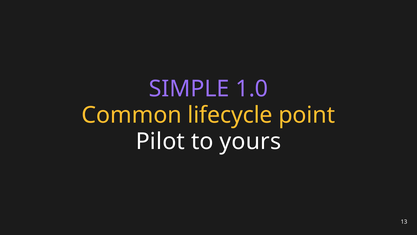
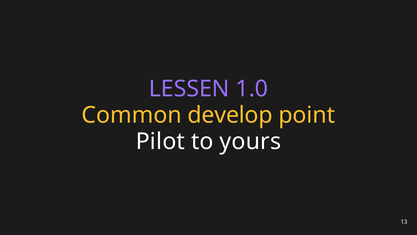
SIMPLE: SIMPLE -> LESSEN (189, 89)
lifecycle: lifecycle -> develop (230, 115)
